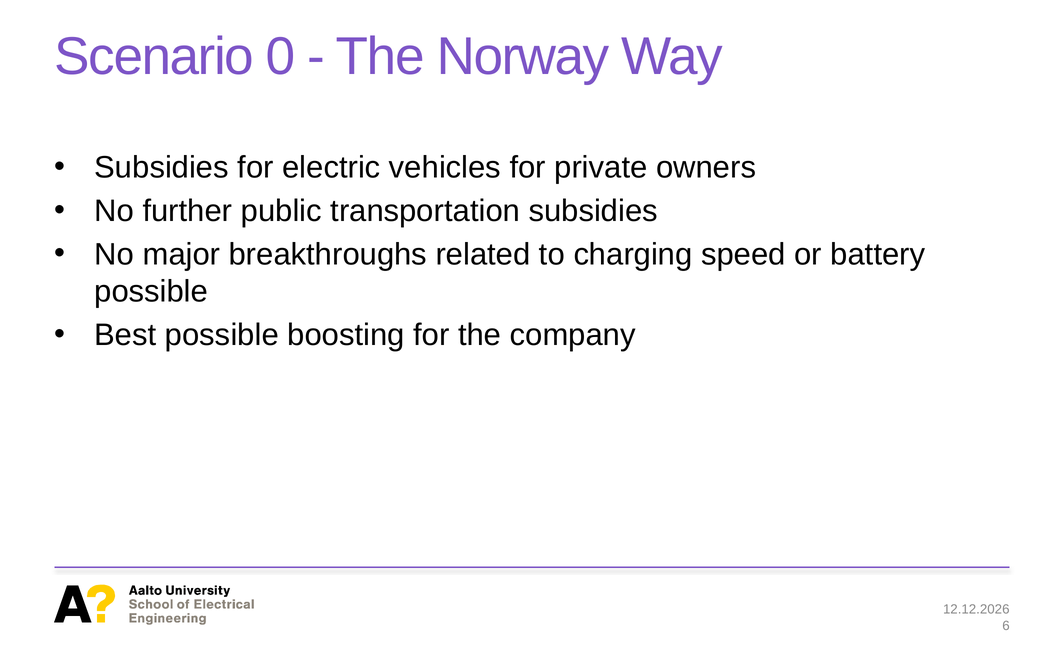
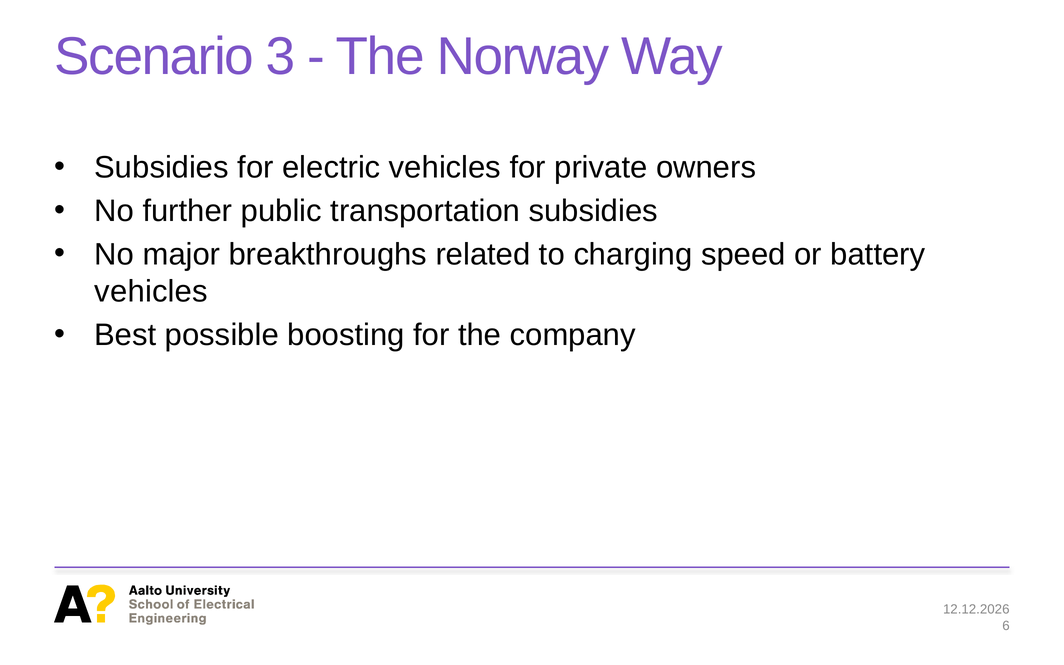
0: 0 -> 3 (281, 57)
possible: possible -> vehicles (151, 292)
